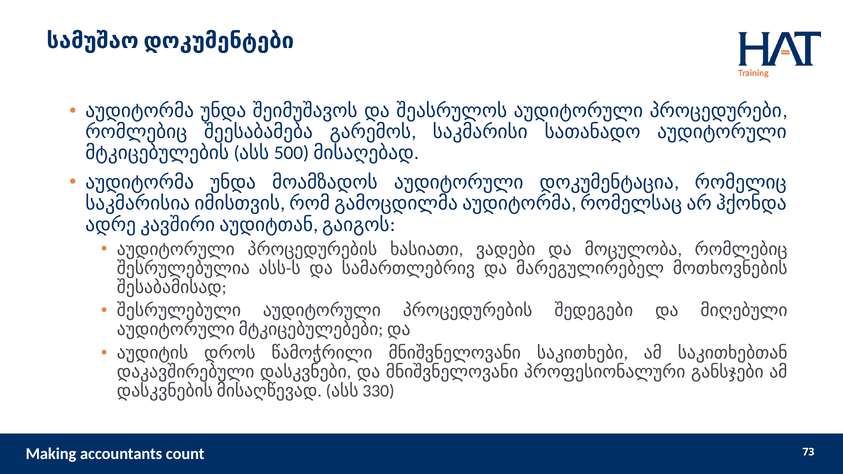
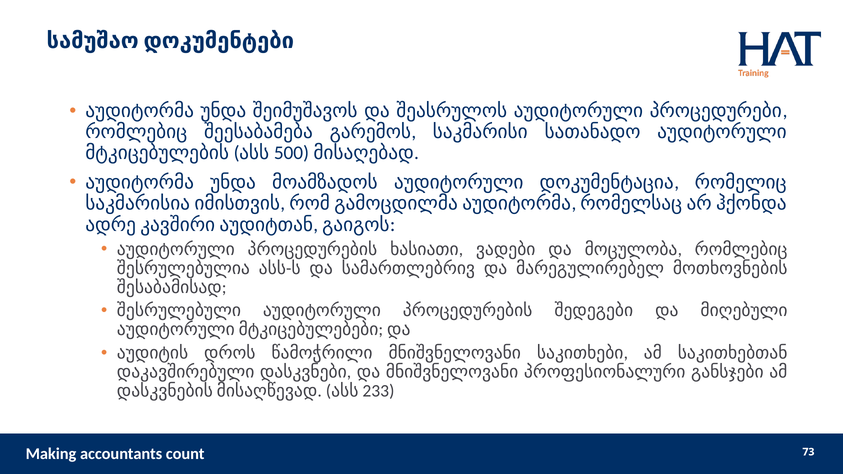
330: 330 -> 233 (378, 391)
